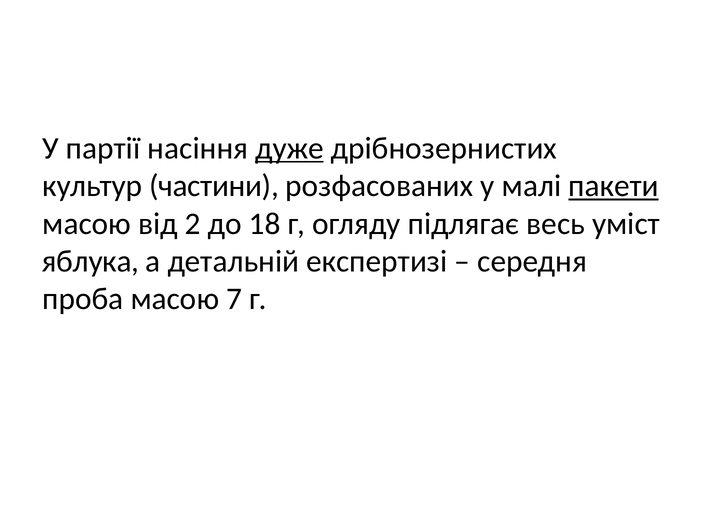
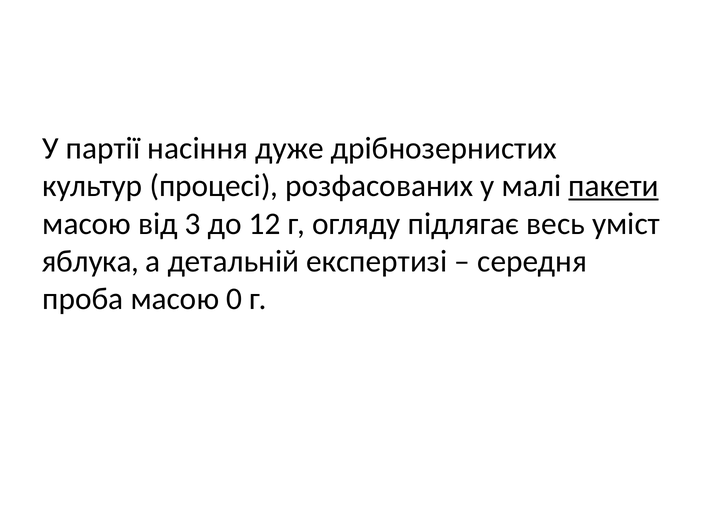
дуже underline: present -> none (289, 148)
частини: частини -> процесі (214, 186)
2: 2 -> 3 (193, 223)
18: 18 -> 12 (265, 223)
7: 7 -> 0 (234, 299)
